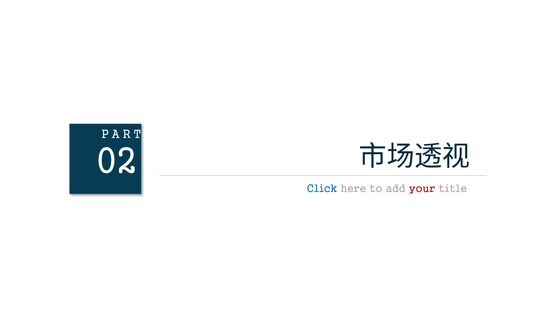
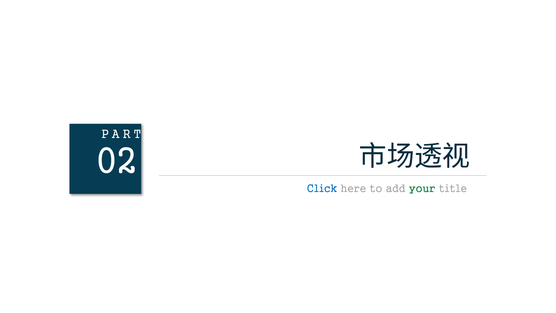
your colour: red -> green (422, 189)
